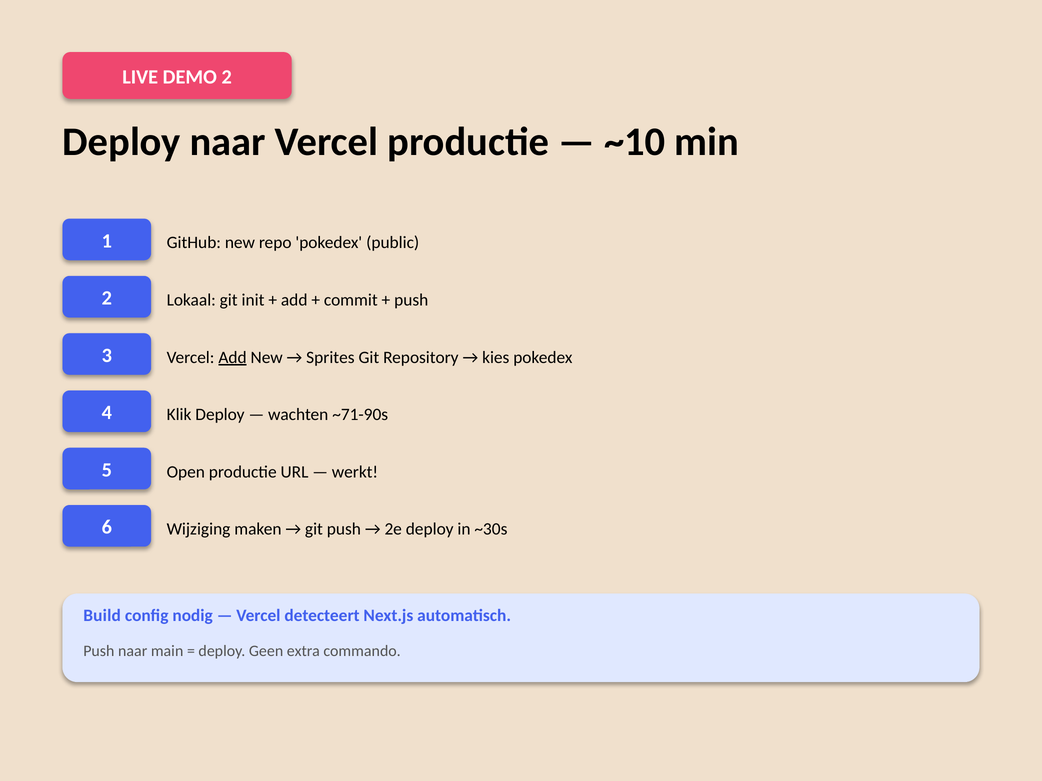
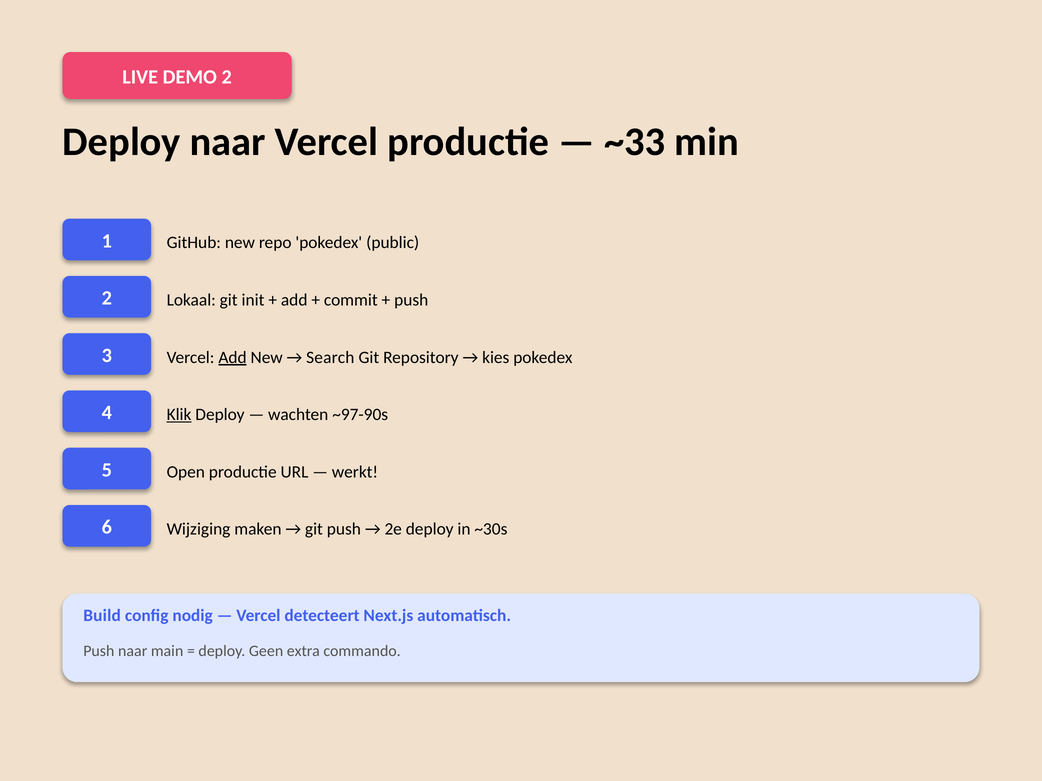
~10: ~10 -> ~33 (635, 142)
Sprites: Sprites -> Search (330, 358)
Klik underline: none -> present (179, 415)
~71-90s: ~71-90s -> ~97-90s (360, 415)
